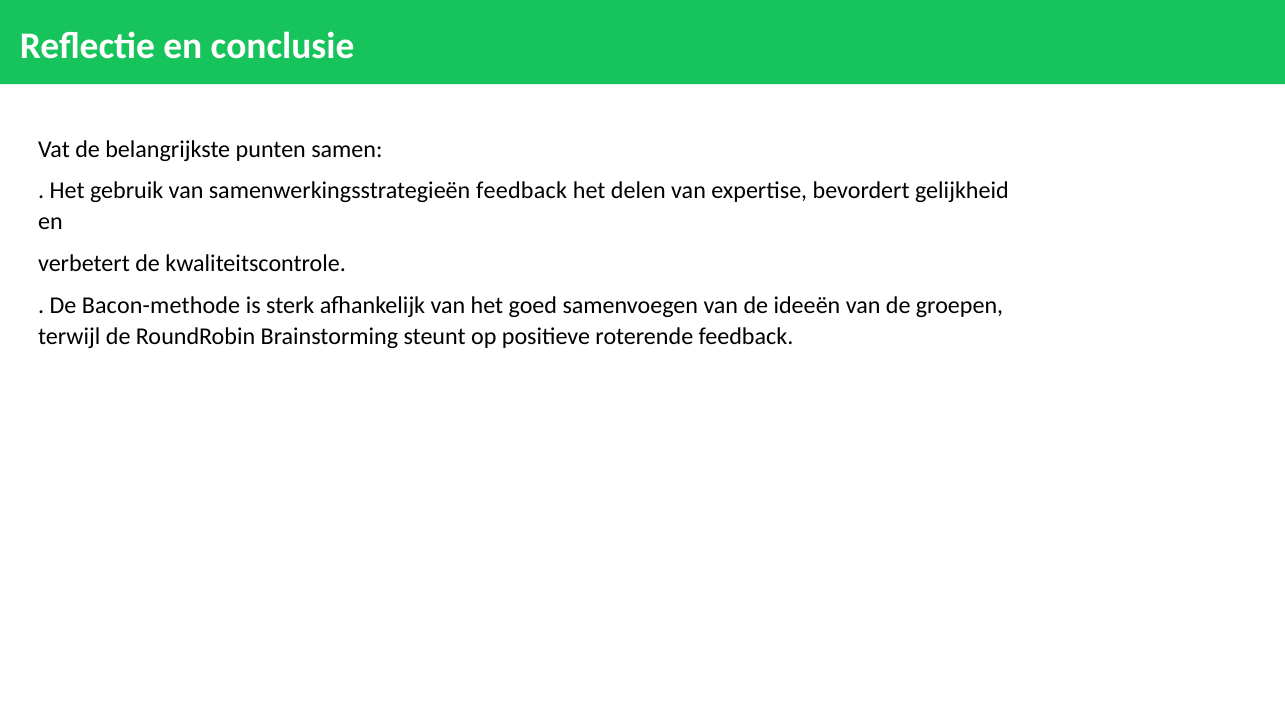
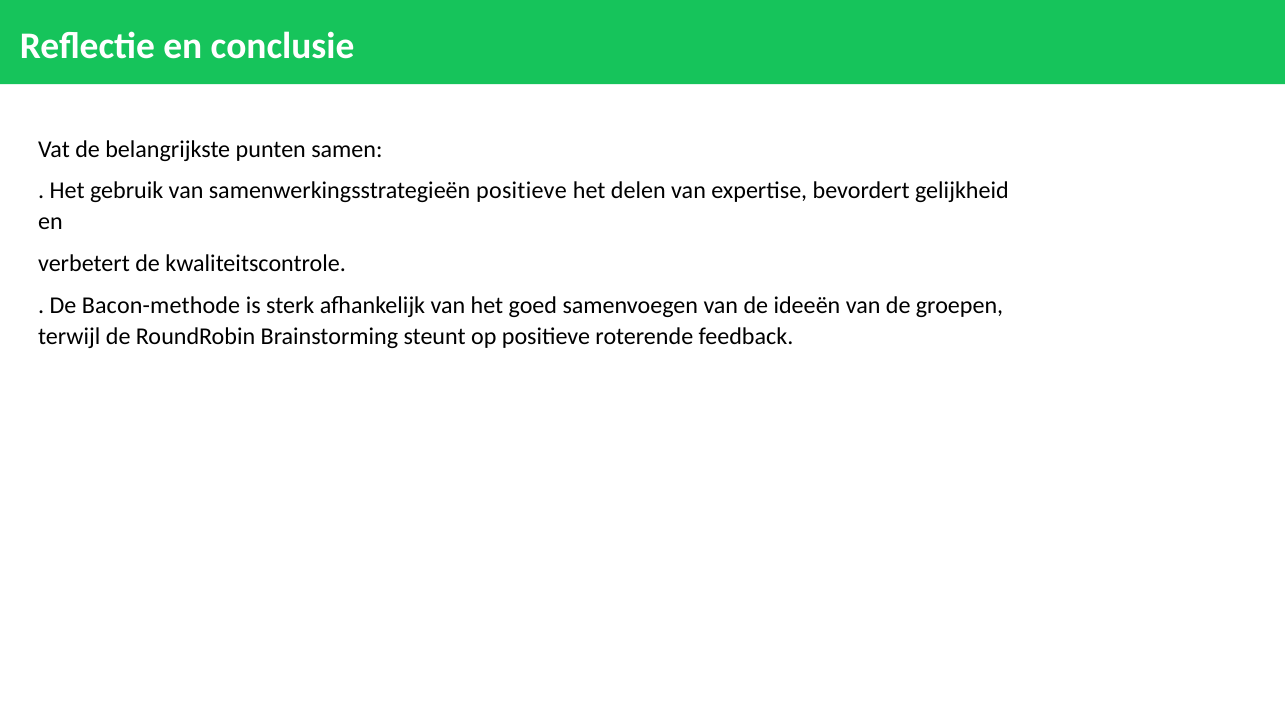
samenwerkingsstrategieën feedback: feedback -> positieve (522, 191)
